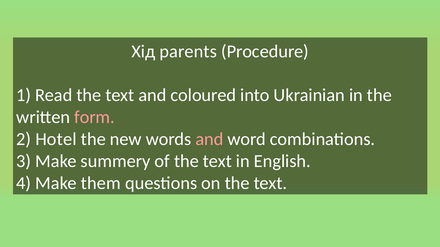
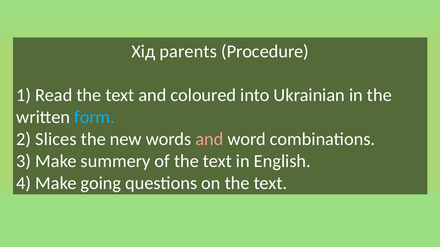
form colour: pink -> light blue (95, 117)
Hotel: Hotel -> Slices (56, 139)
them: them -> going (101, 183)
